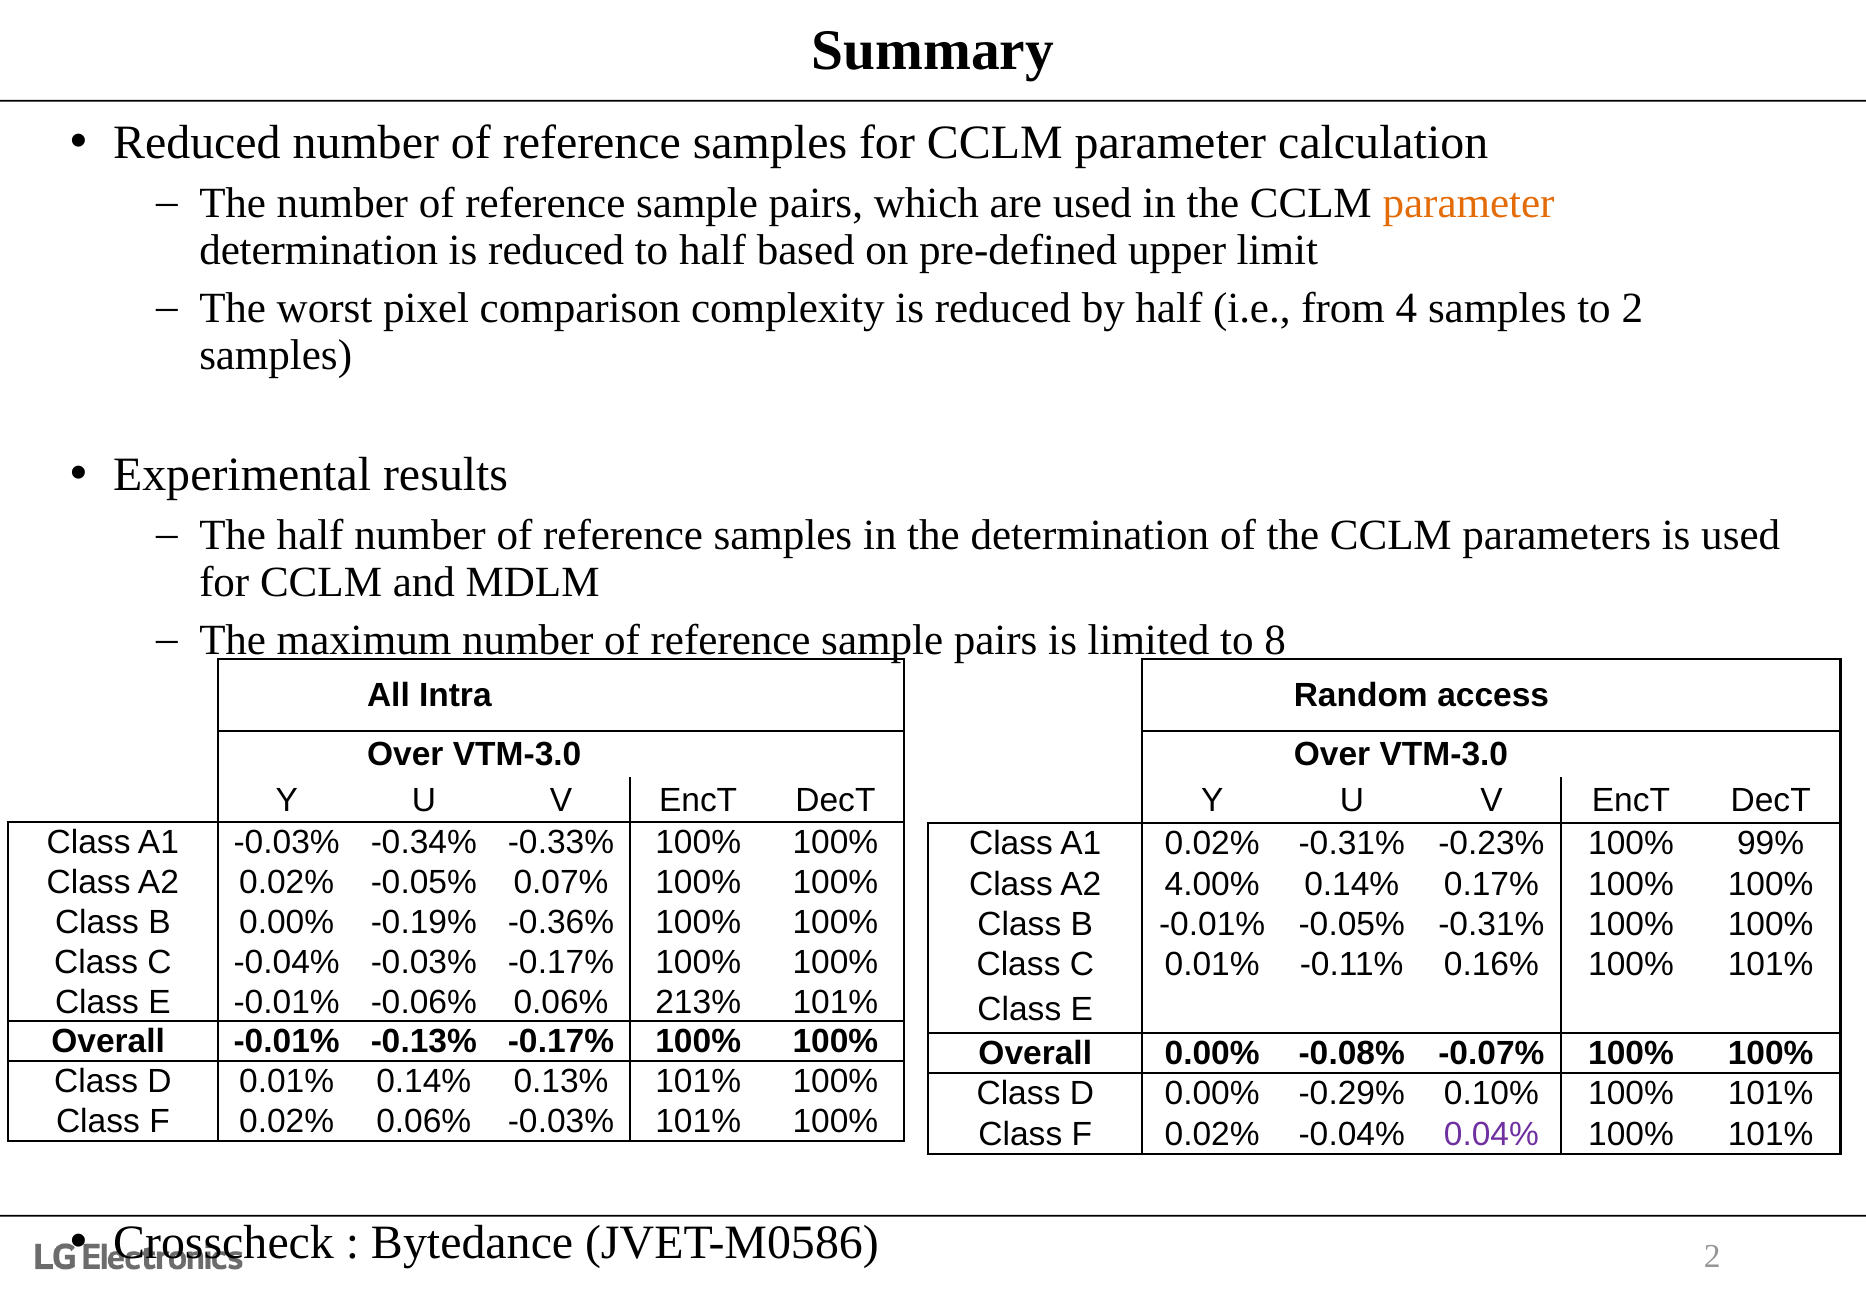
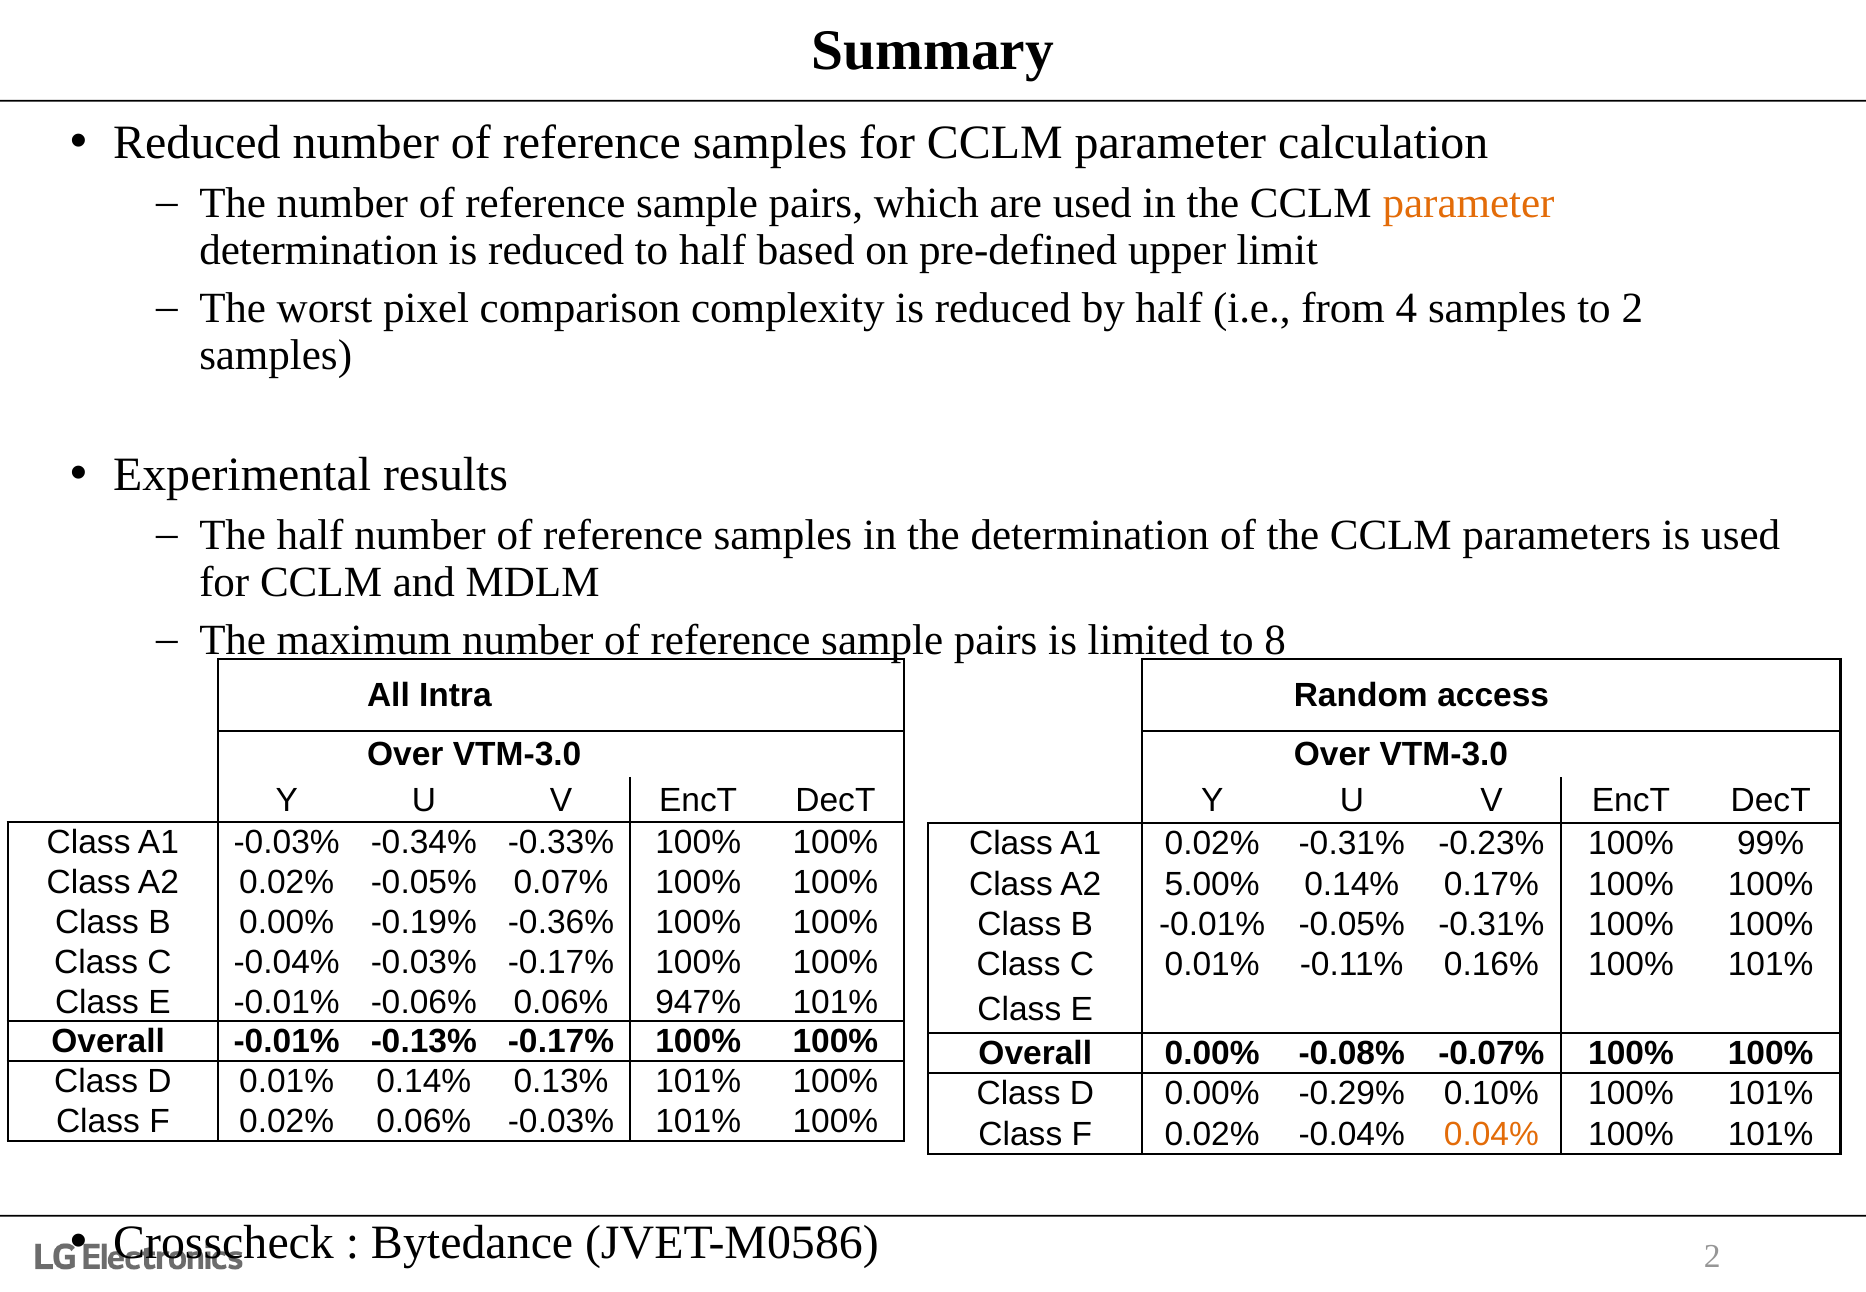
4.00%: 4.00% -> 5.00% (1212, 884)
213%: 213% -> 947% (698, 1002)
0.04% colour: purple -> orange (1491, 1134)
